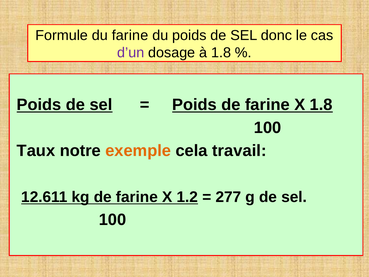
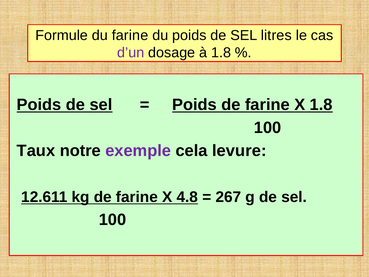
donc: donc -> litres (276, 35)
exemple colour: orange -> purple (138, 151)
travail: travail -> levure (239, 151)
1.2: 1.2 -> 4.8 (187, 197)
277: 277 -> 267 (228, 197)
